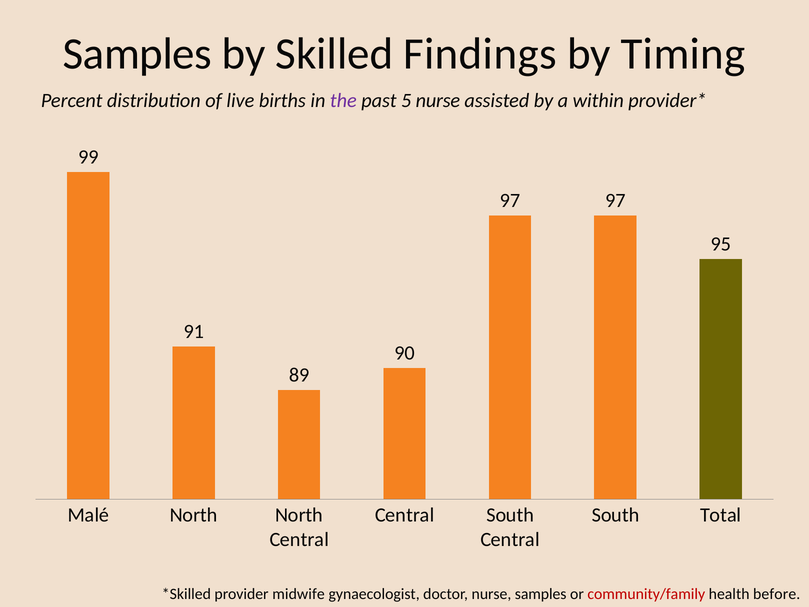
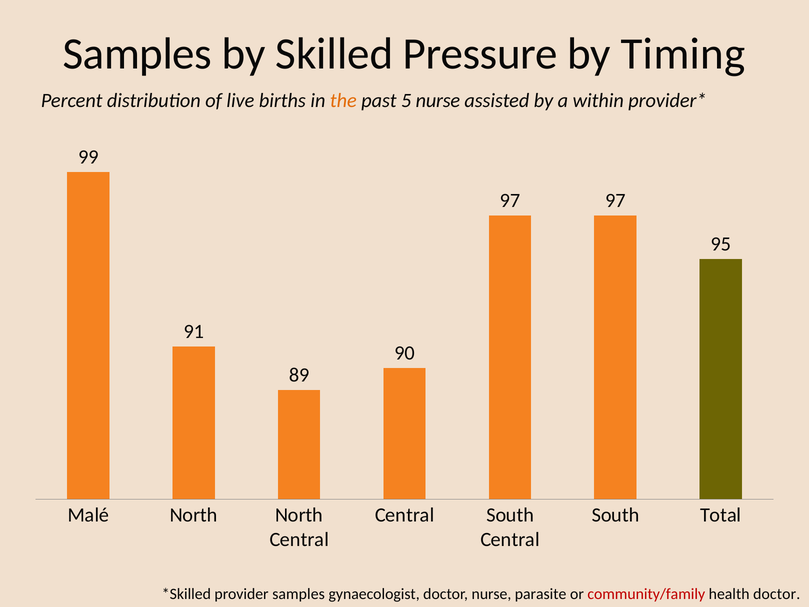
Findings: Findings -> Pressure (480, 54)
the colour: purple -> orange (343, 100)
provider midwife: midwife -> samples (299, 594)
nurse samples: samples -> parasite (541, 594)
health before: before -> doctor (777, 594)
